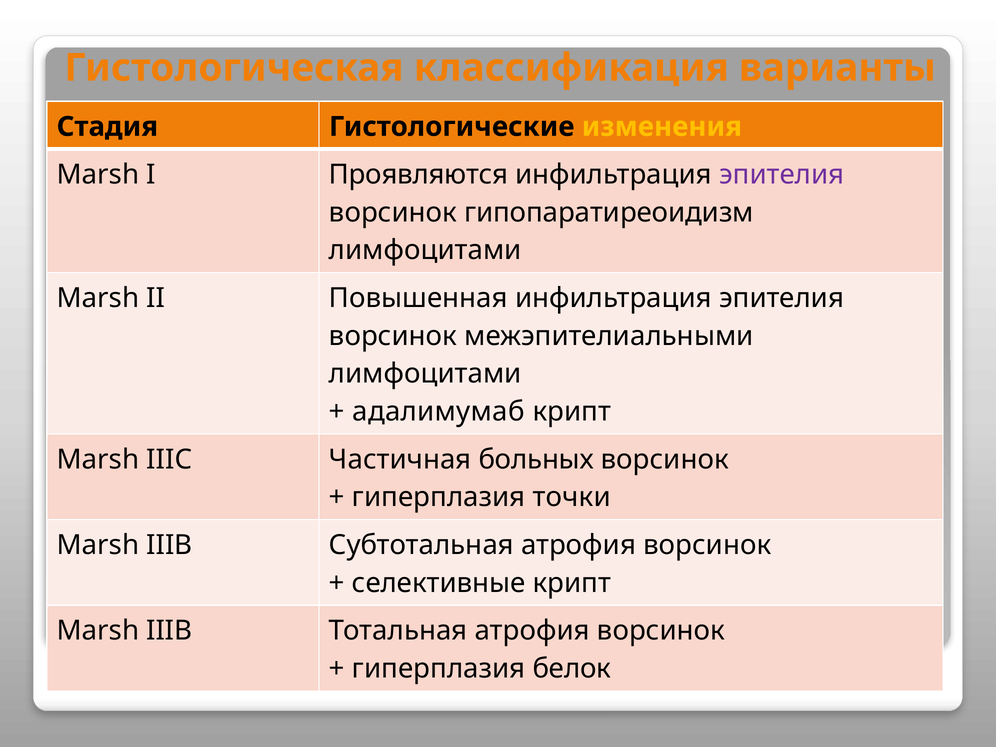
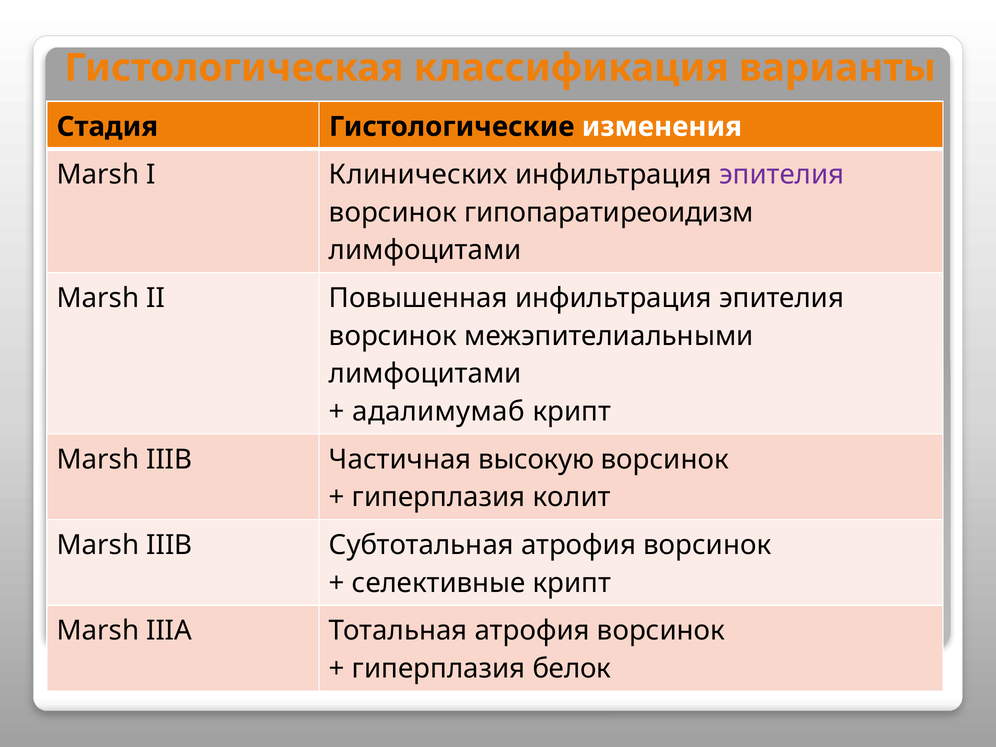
изменения colour: yellow -> white (662, 127)
Проявляются: Проявляются -> Клинических (418, 175)
IIIC: IIIC -> IIIB (169, 459)
больных: больных -> высокую (536, 459)
точки: точки -> колит (572, 497)
IIIB: IIIB -> IIIA (169, 631)
